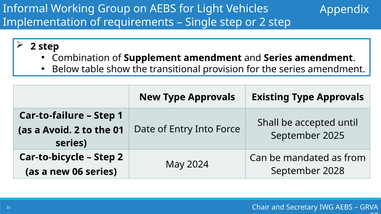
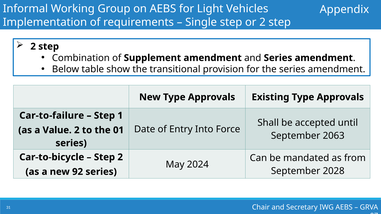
Avoid: Avoid -> Value (57, 130)
2025: 2025 -> 2063 (334, 136)
06: 06 -> 92 (78, 172)
